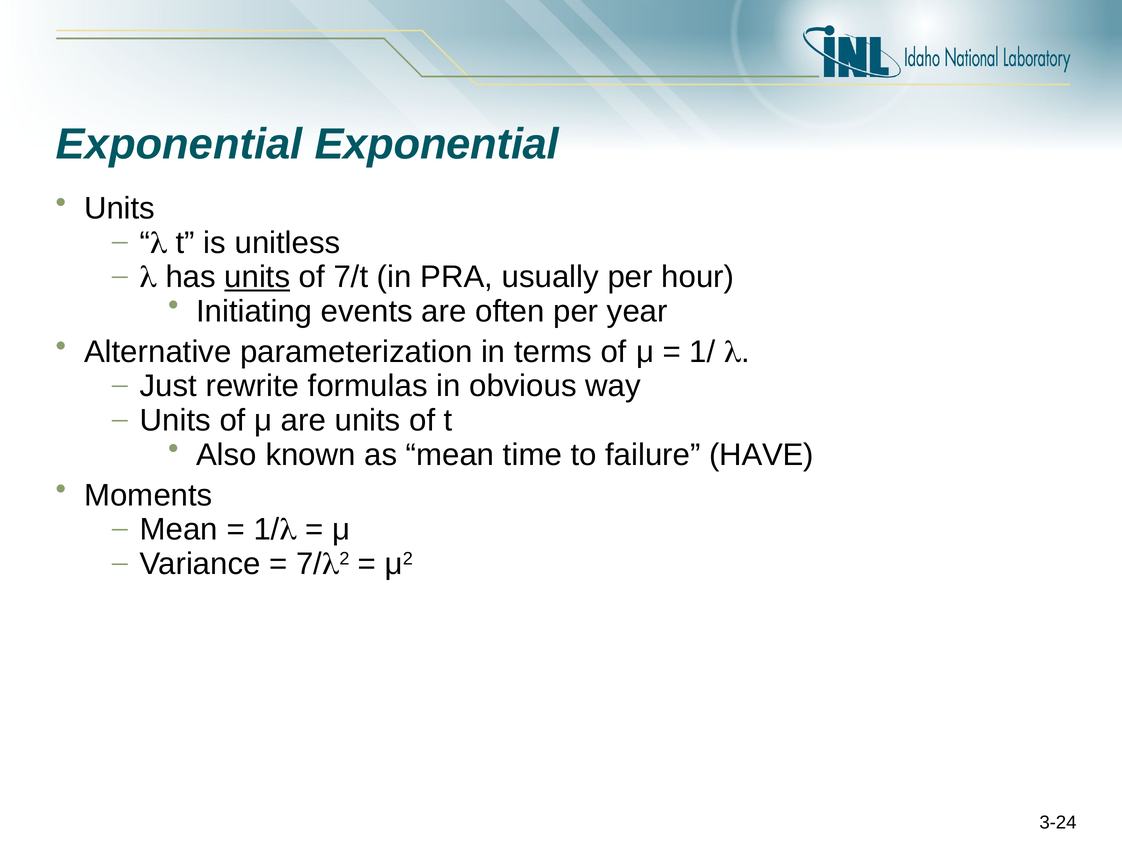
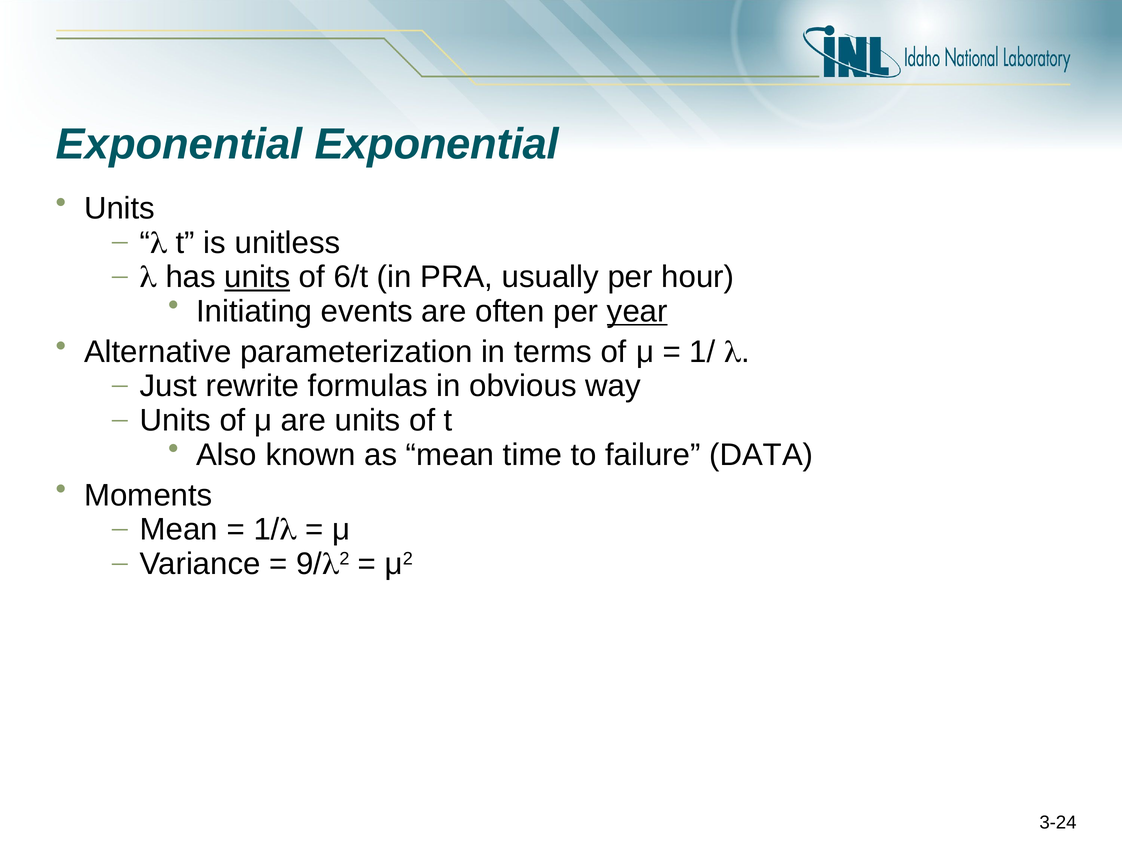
7/t: 7/t -> 6/t (351, 277)
year underline: none -> present (637, 311)
HAVE: HAVE -> DATA (761, 454)
7/: 7/ -> 9/ (309, 564)
